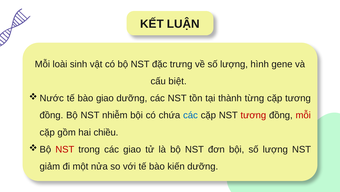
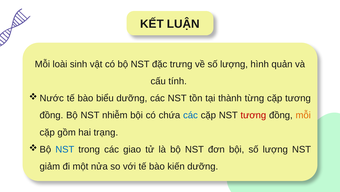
gene: gene -> quản (282, 64)
biệt: biệt -> tính (178, 81)
bào giao: giao -> biểu (105, 98)
mỗi colour: red -> orange (303, 115)
chiều: chiều -> trạng (106, 132)
NST colour: red -> blue (65, 149)
